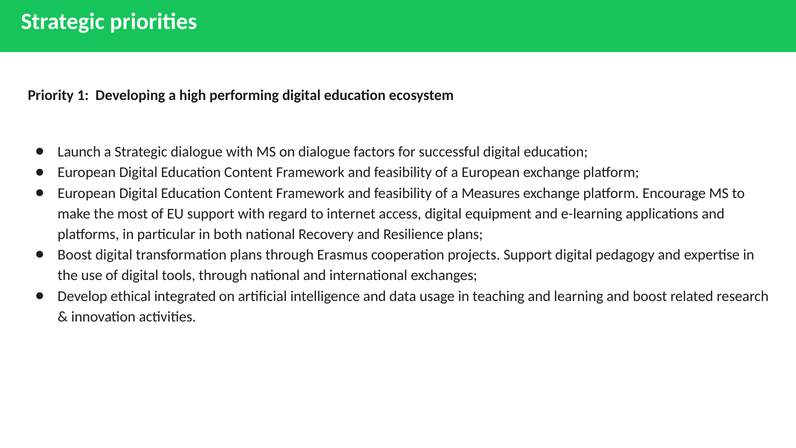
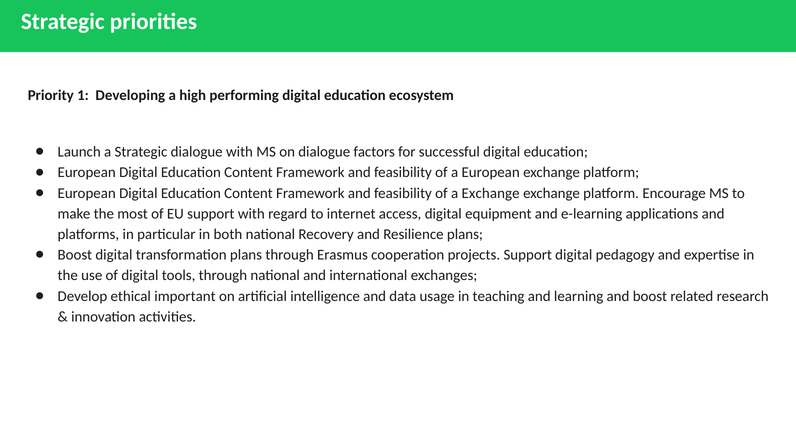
a Measures: Measures -> Exchange (491, 193)
integrated: integrated -> important (185, 296)
